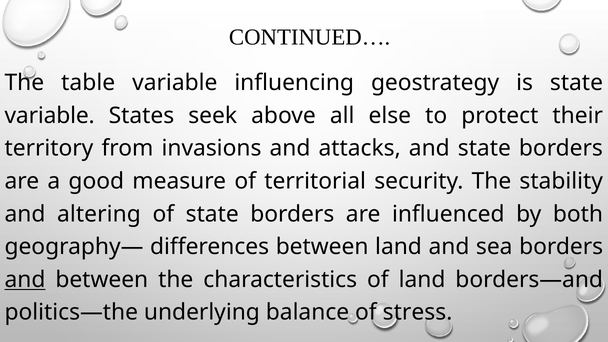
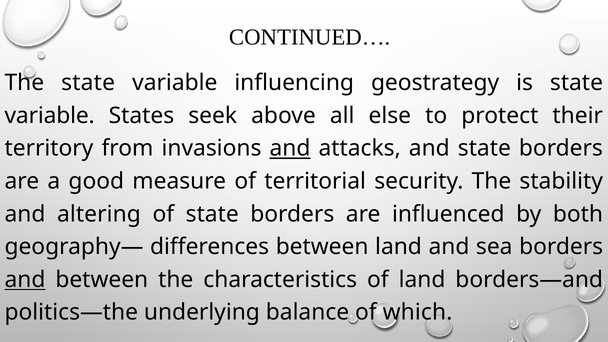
The table: table -> state (88, 83)
and underline: none -> present (290, 148)
stress: stress -> which (418, 312)
